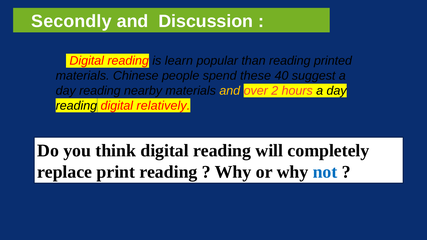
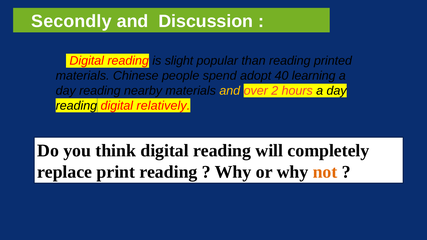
learn: learn -> slight (179, 61)
these: these -> adopt (256, 76)
suggest: suggest -> learning (314, 76)
not colour: blue -> orange (325, 172)
